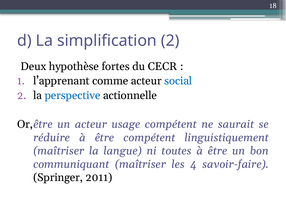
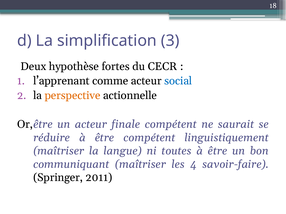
simplification 2: 2 -> 3 (170, 41)
perspective colour: blue -> orange (73, 96)
usage: usage -> finale (126, 125)
